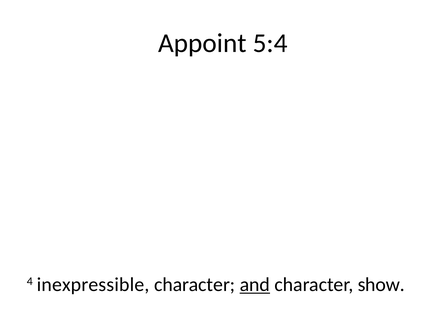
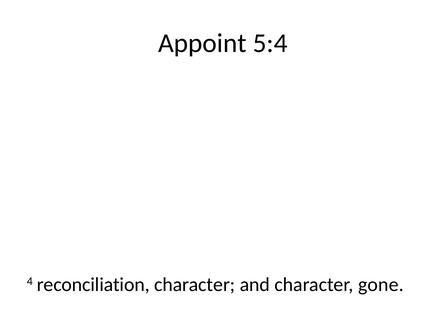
inexpressible: inexpressible -> reconciliation (93, 285)
and underline: present -> none (255, 285)
show: show -> gone (381, 285)
